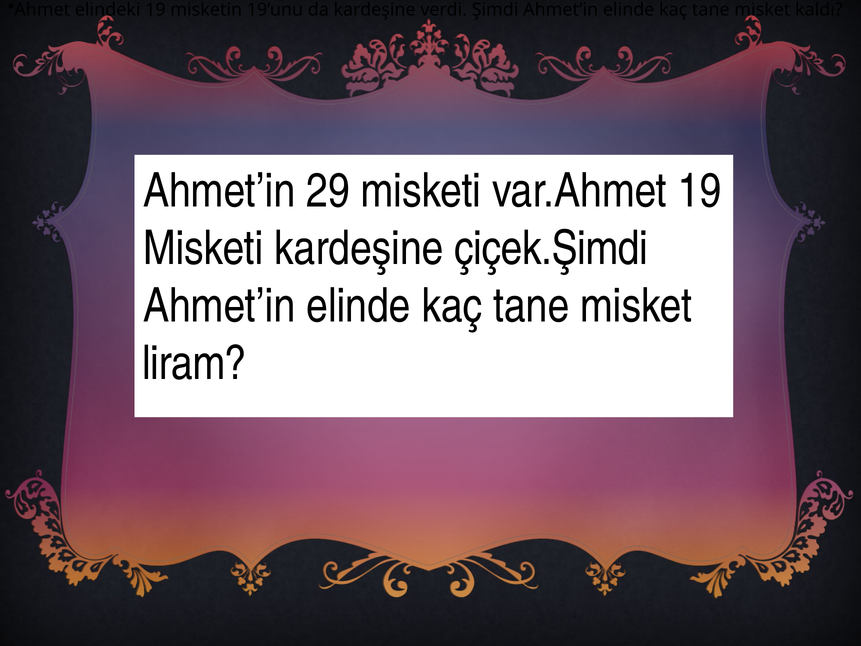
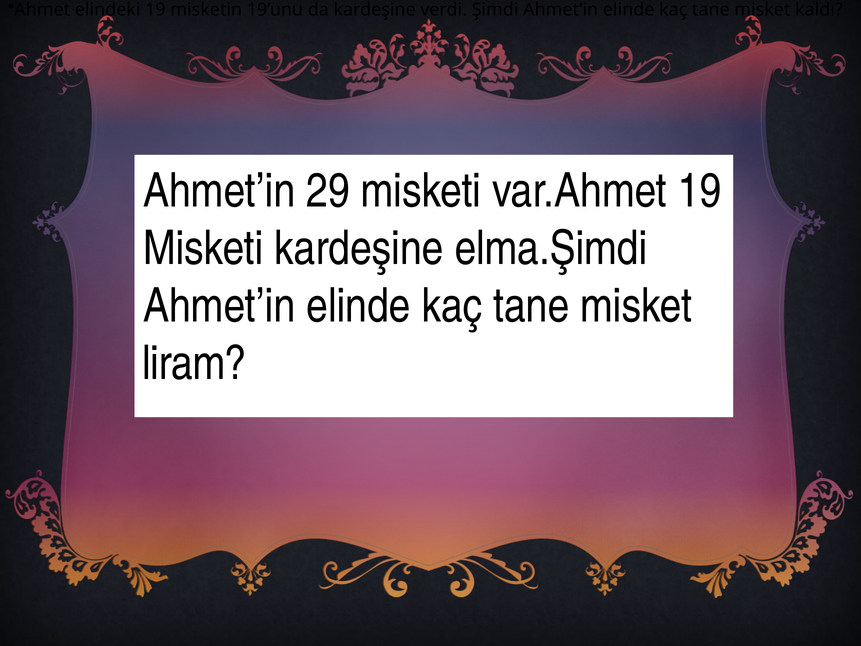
çiçek.Şimdi: çiçek.Şimdi -> elma.Şimdi (551, 248)
